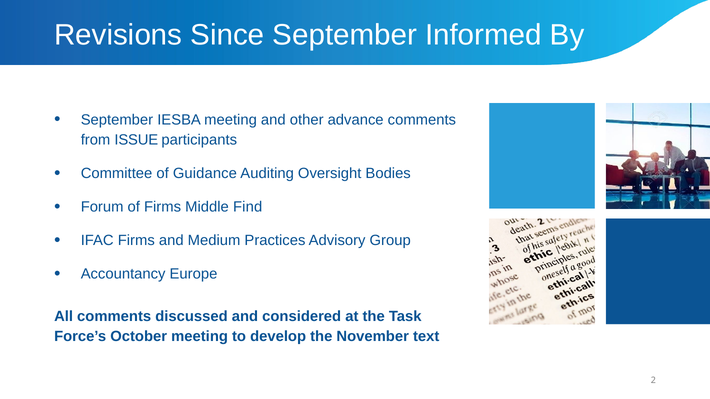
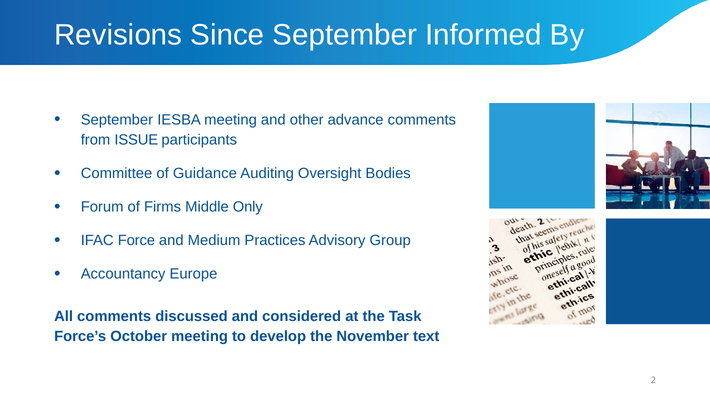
Find: Find -> Only (248, 207)
IFAC Firms: Firms -> Force (136, 241)
